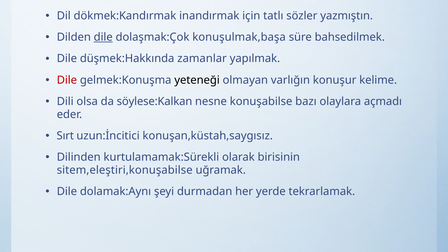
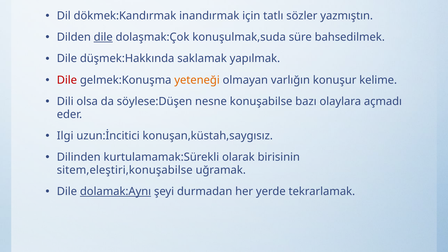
konuşulmak,başa: konuşulmak,başa -> konuşulmak,suda (239, 37)
zamanlar: zamanlar -> saklamak (202, 59)
yeteneği colour: black -> orange (197, 80)
söylese:Kalkan: söylese:Kalkan -> söylese:Düşen (154, 102)
Sırt: Sırt -> Ilgi (65, 136)
dolamak:Aynı underline: none -> present (116, 192)
